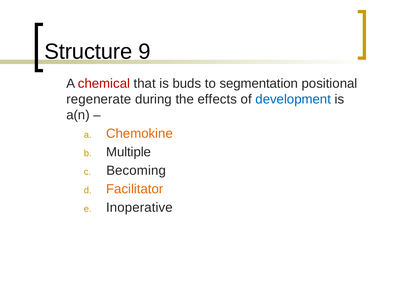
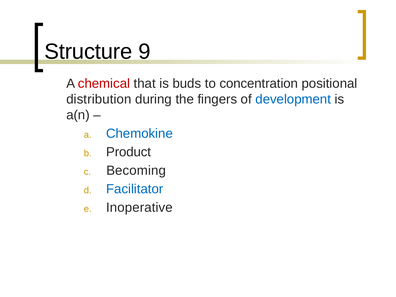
segmentation: segmentation -> concentration (259, 83)
regenerate: regenerate -> distribution (99, 99)
effects: effects -> fingers (217, 99)
Chemokine colour: orange -> blue (139, 134)
Multiple: Multiple -> Product (129, 152)
Facilitator colour: orange -> blue (135, 189)
